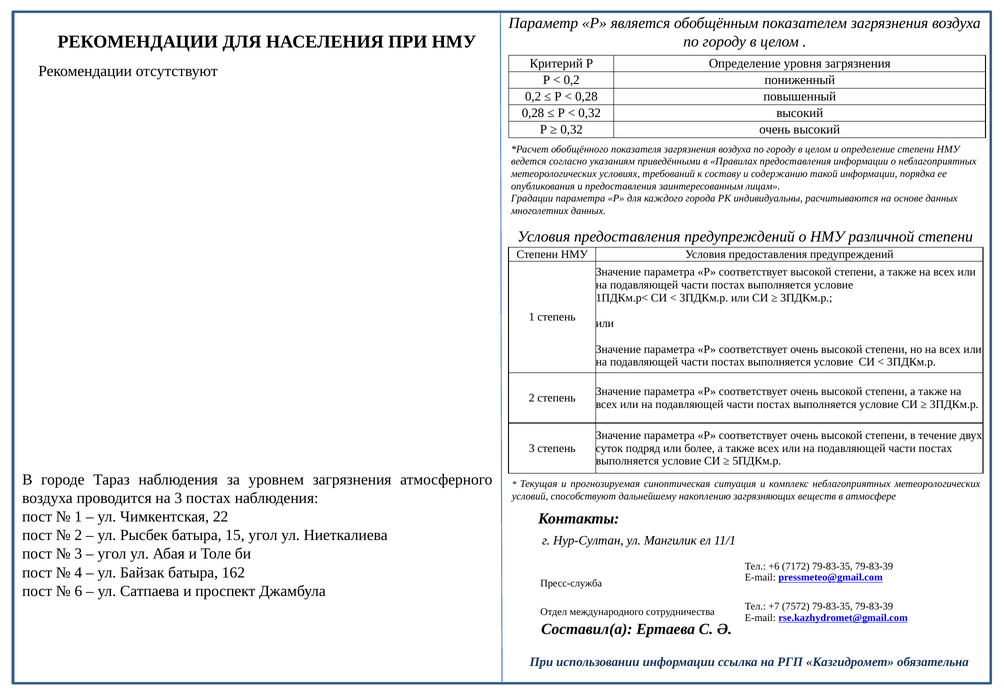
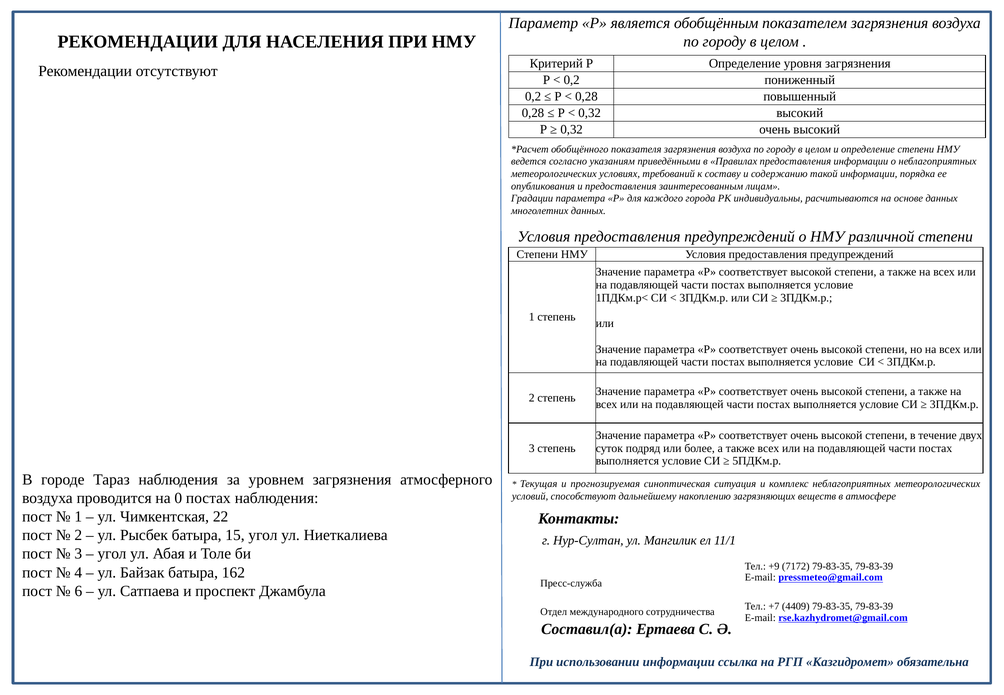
на 3: 3 -> 0 (178, 498)
+6: +6 -> +9 (774, 566)
7572: 7572 -> 4409 (796, 606)
